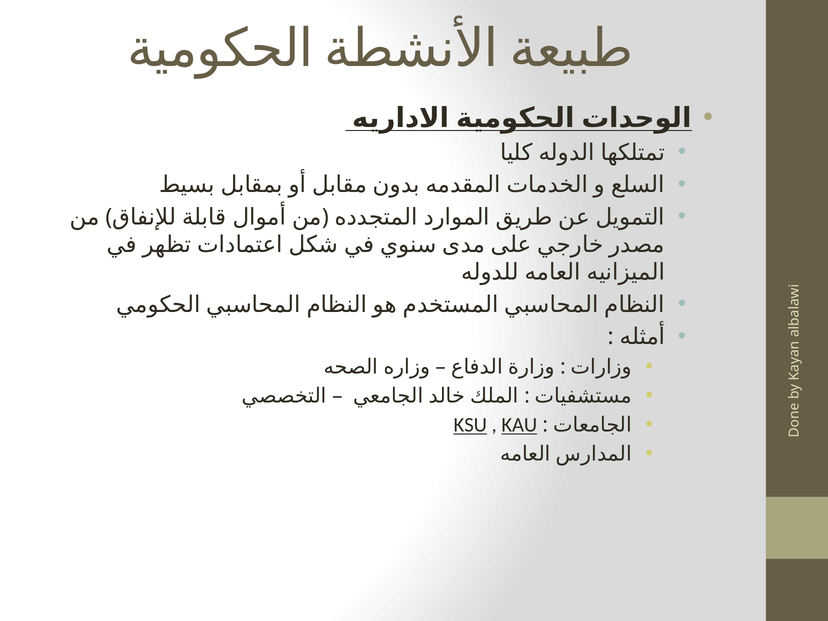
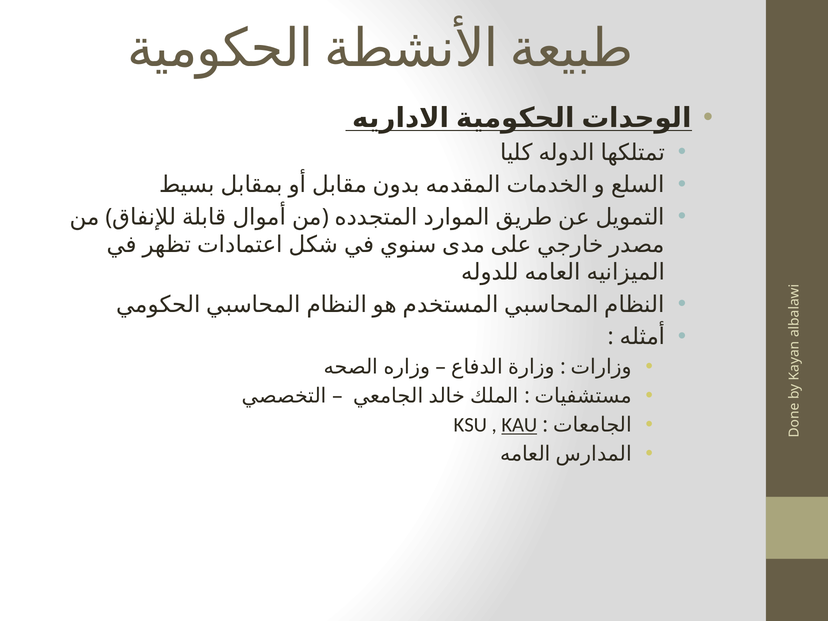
KSU underline: present -> none (470, 425)
